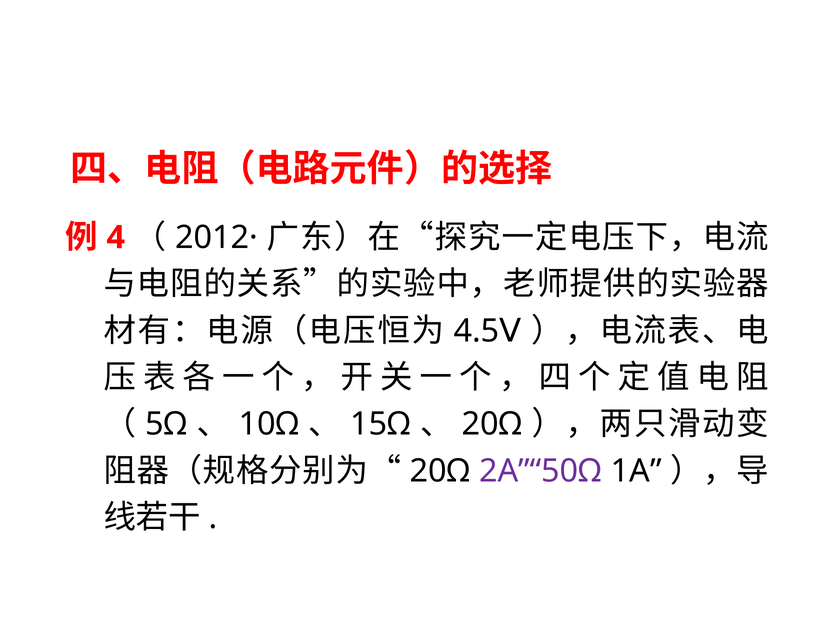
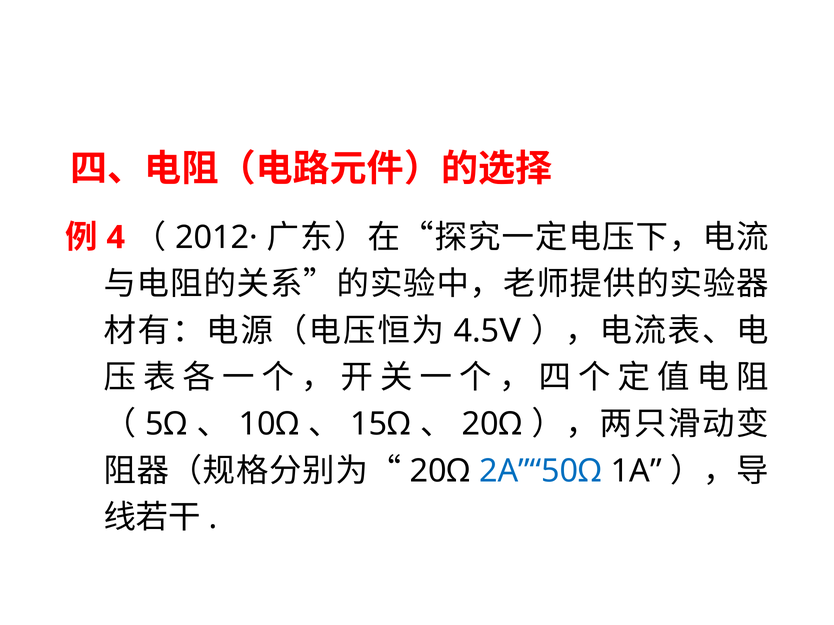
2A”“50Ω colour: purple -> blue (540, 471)
